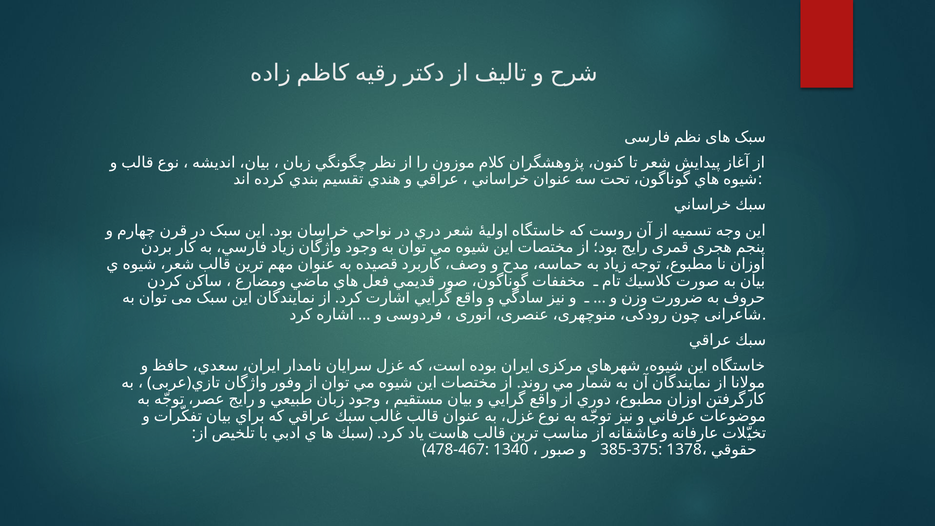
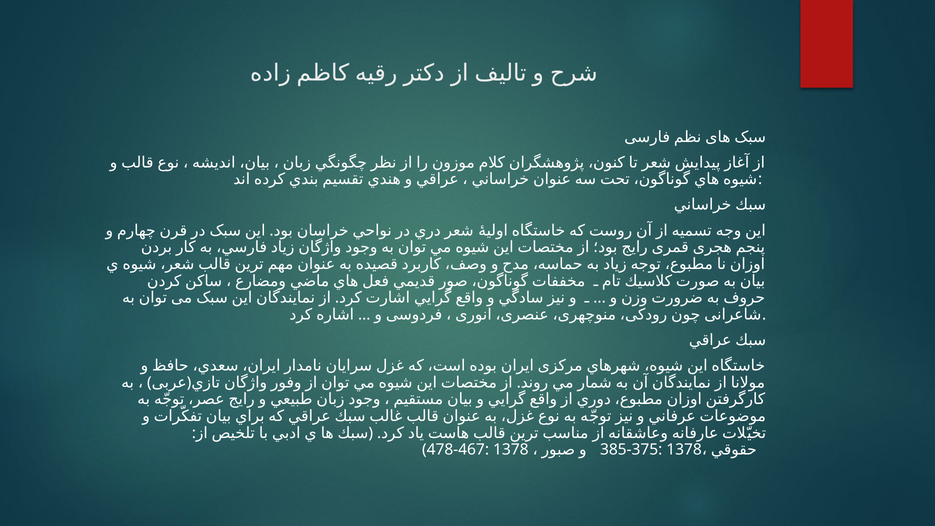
1340: 1340 -> 1378 (511, 450)
